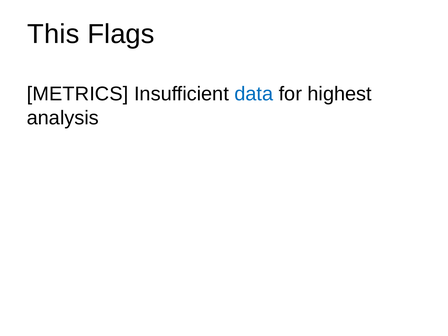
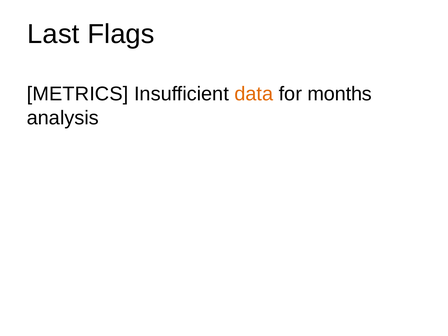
This: This -> Last (53, 34)
data colour: blue -> orange (254, 94)
highest: highest -> months (340, 94)
